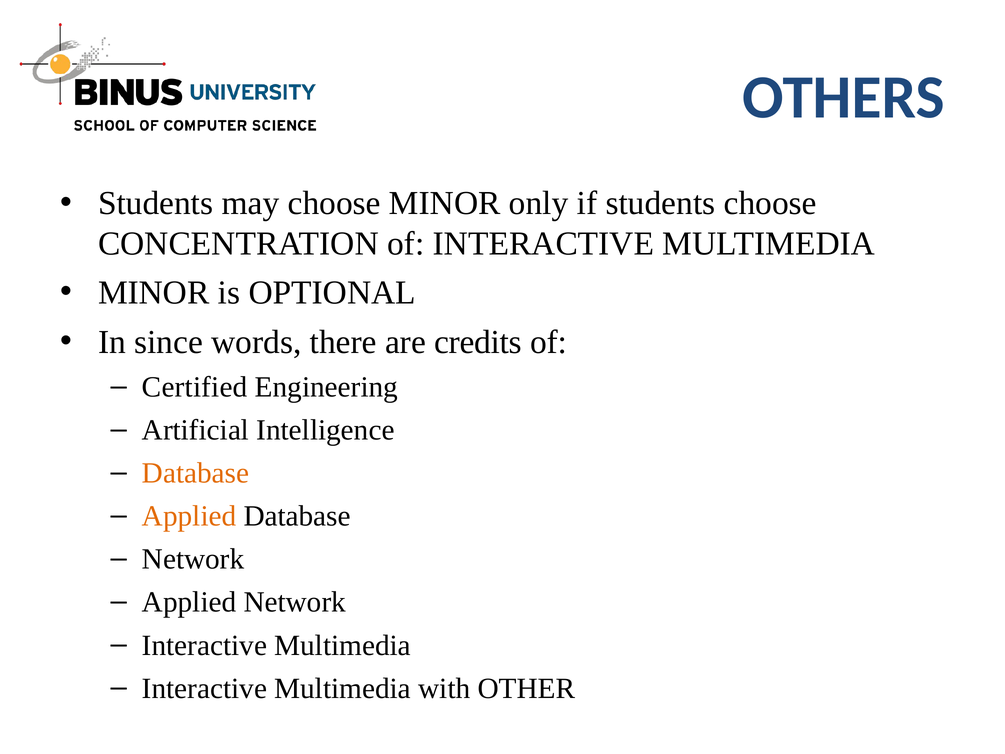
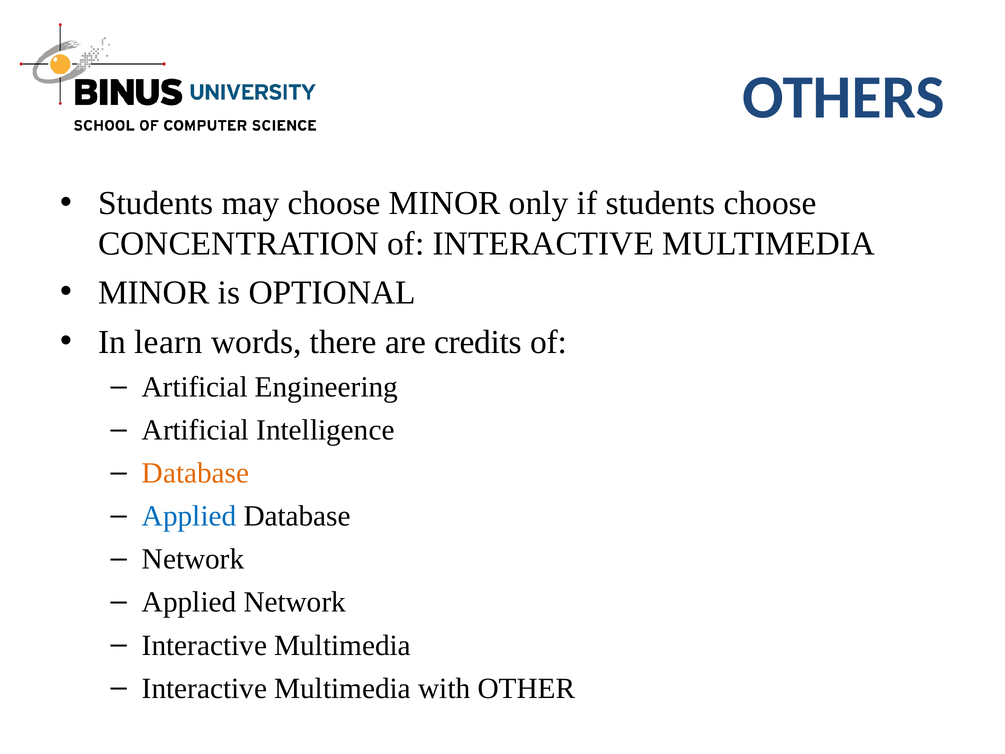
since: since -> learn (168, 342)
Certified: Certified -> Artificial (195, 387)
Applied colour: orange -> blue (189, 516)
